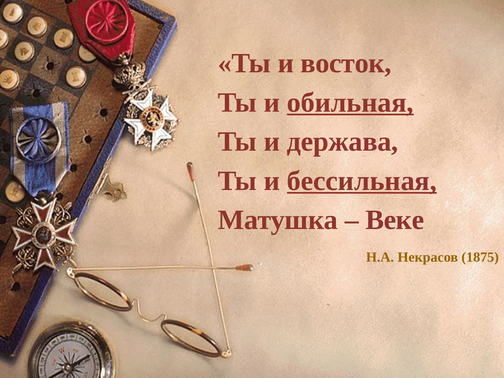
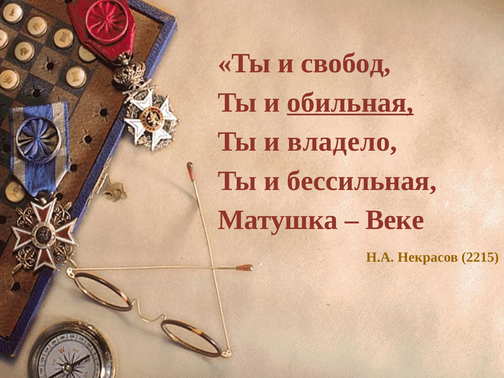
восток: восток -> свобод (346, 63)
держава: держава -> владело (342, 142)
бессильная underline: present -> none (362, 181)
1875: 1875 -> 2215 (480, 257)
